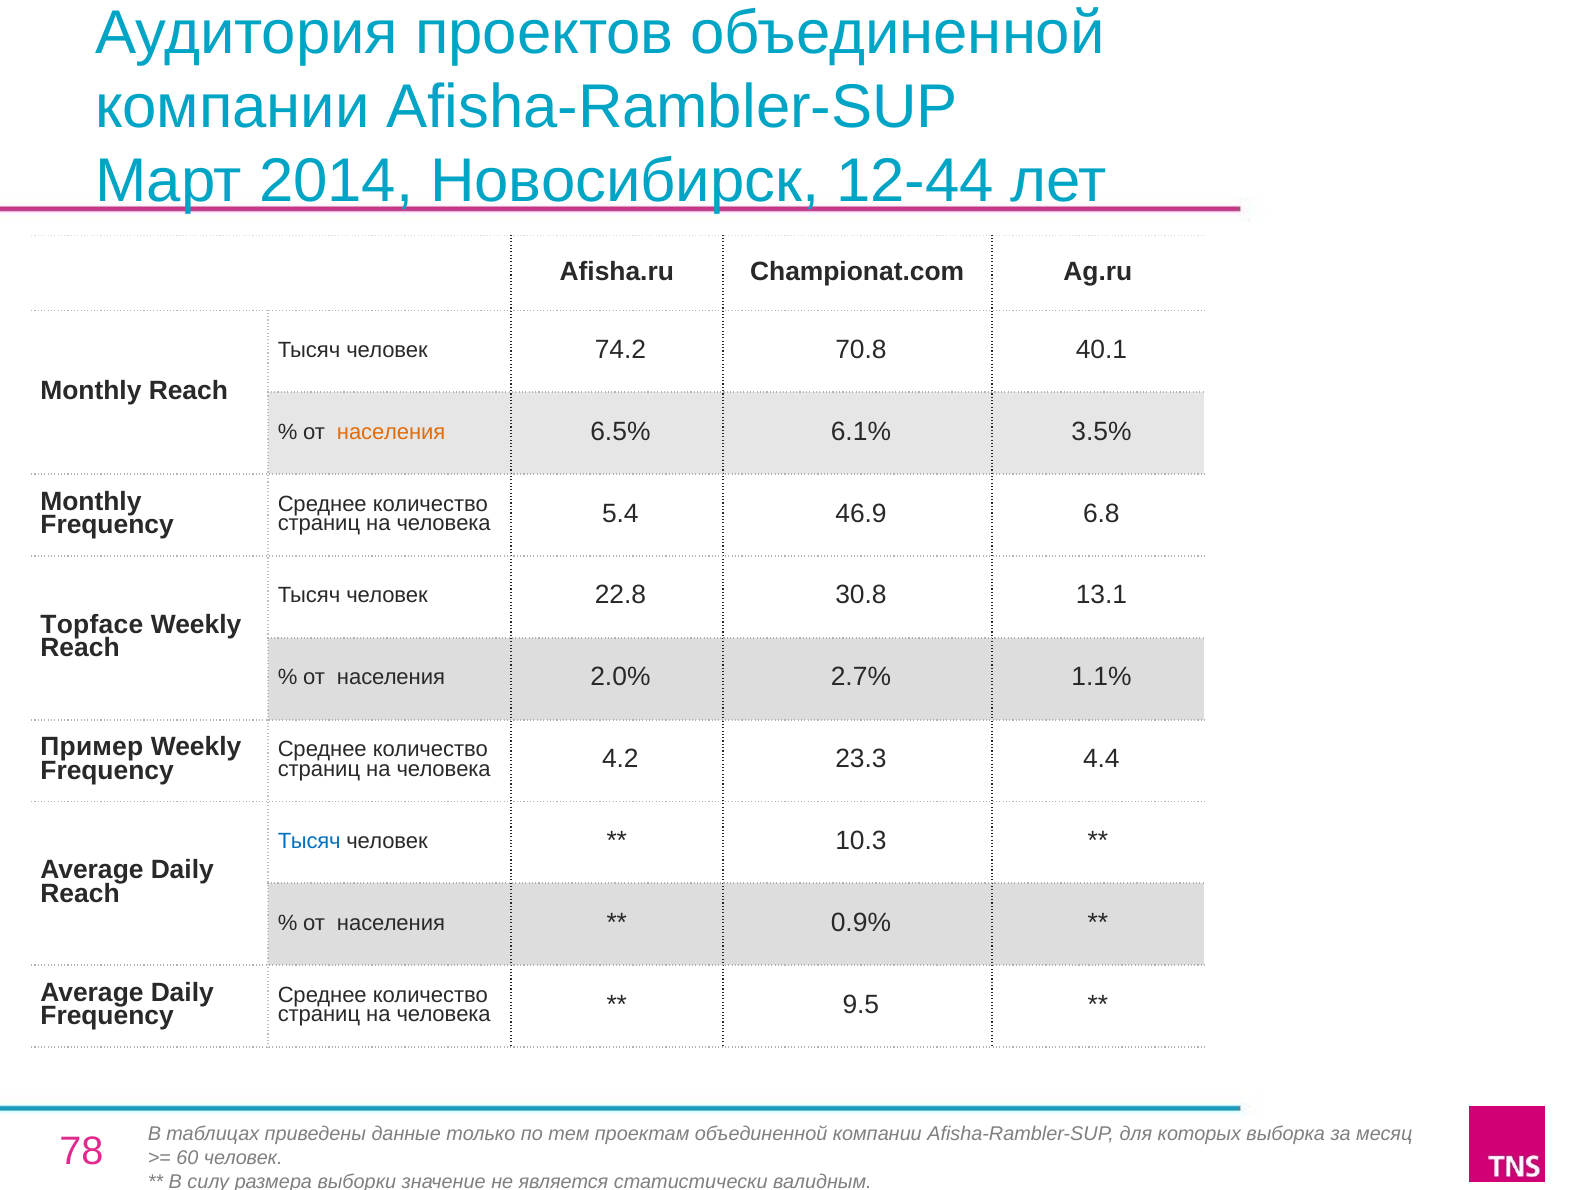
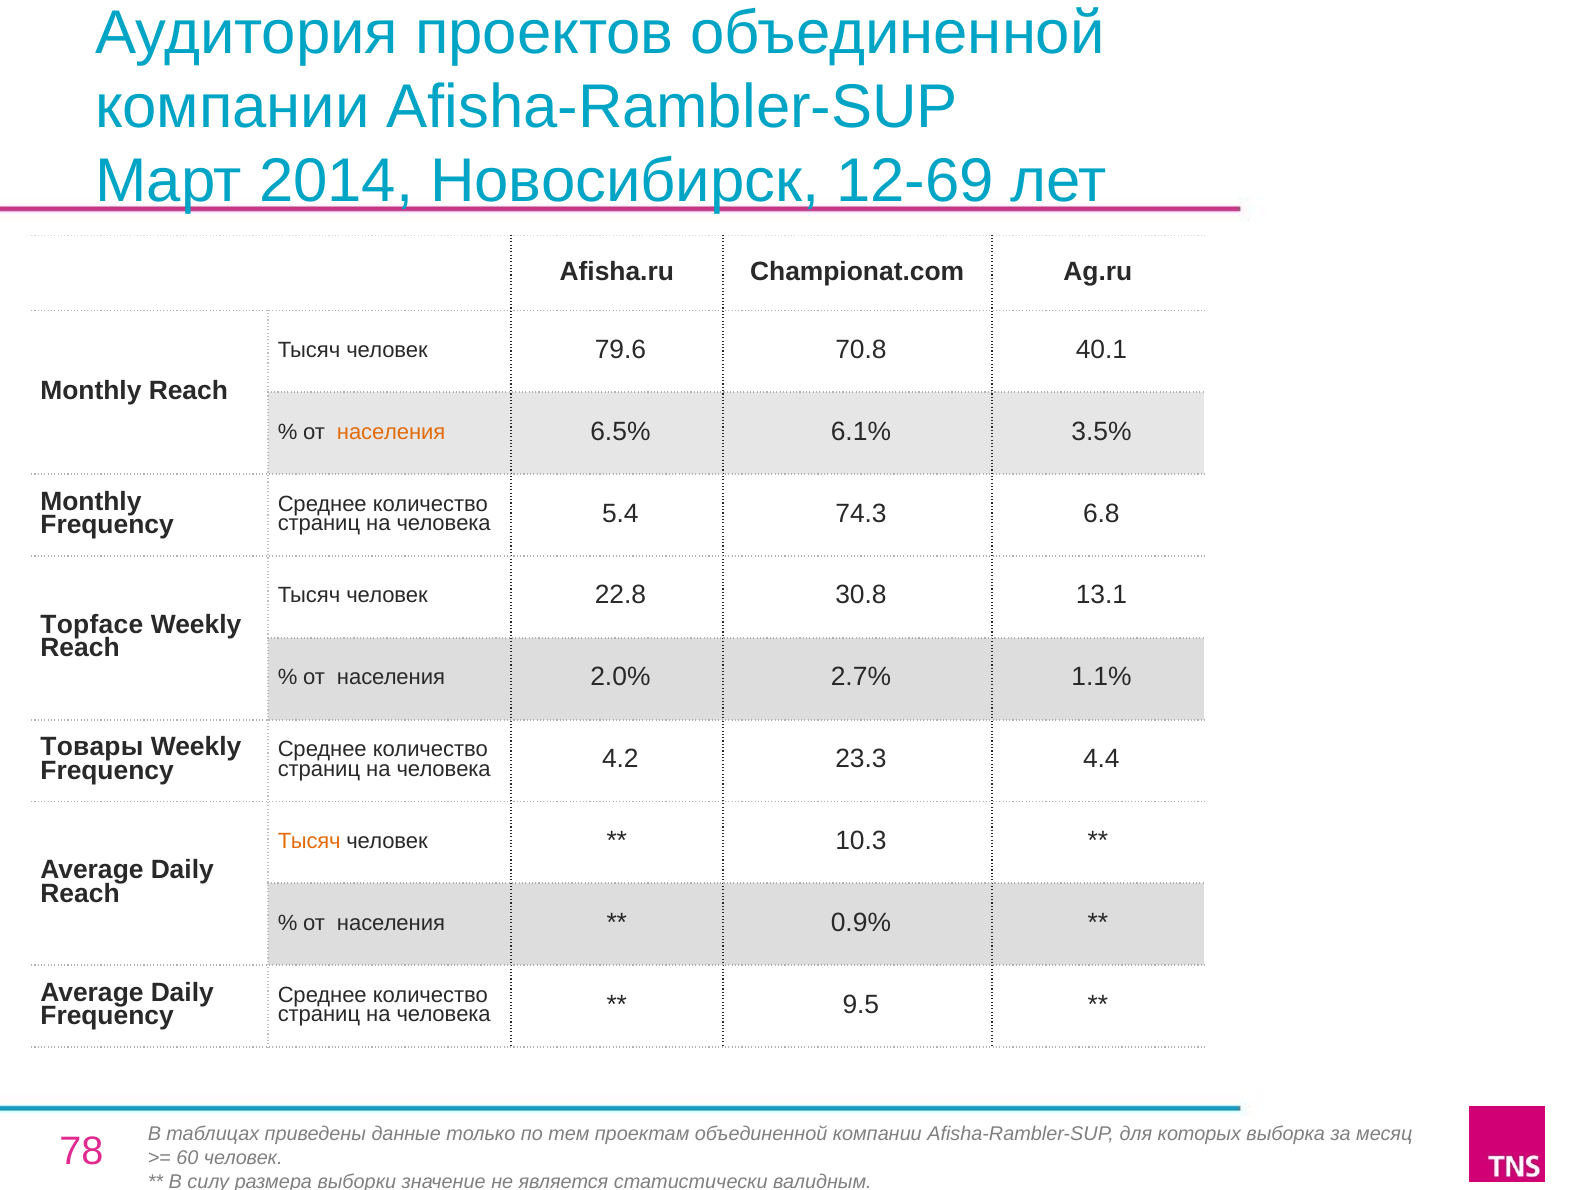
12-44: 12-44 -> 12-69 (915, 181)
74.2: 74.2 -> 79.6 (620, 350)
46.9: 46.9 -> 74.3 (861, 513)
Пример: Пример -> Товары (92, 747)
Тысяч colour: blue -> orange (309, 841)
